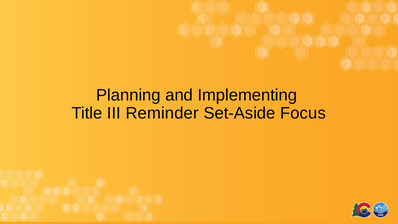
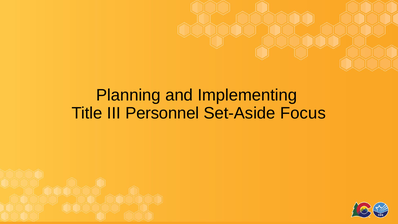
Reminder: Reminder -> Personnel (162, 113)
